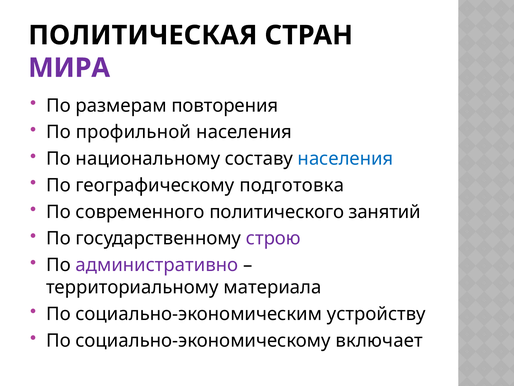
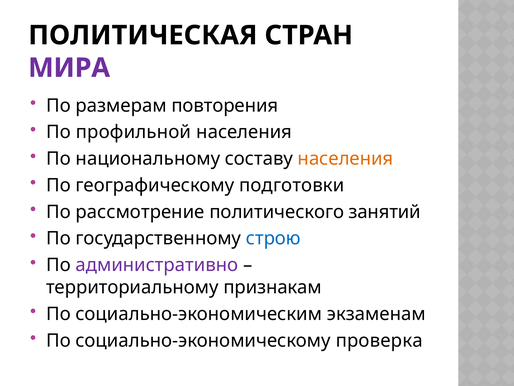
населения colour: blue -> orange (345, 159)
подготовка: подготовка -> подготовки (292, 185)
современного: современного -> рассмотрение (140, 212)
строю colour: purple -> blue (273, 238)
материала: материала -> признакам (273, 287)
устройству: устройству -> экзаменам (376, 314)
включает: включает -> проверка (379, 340)
